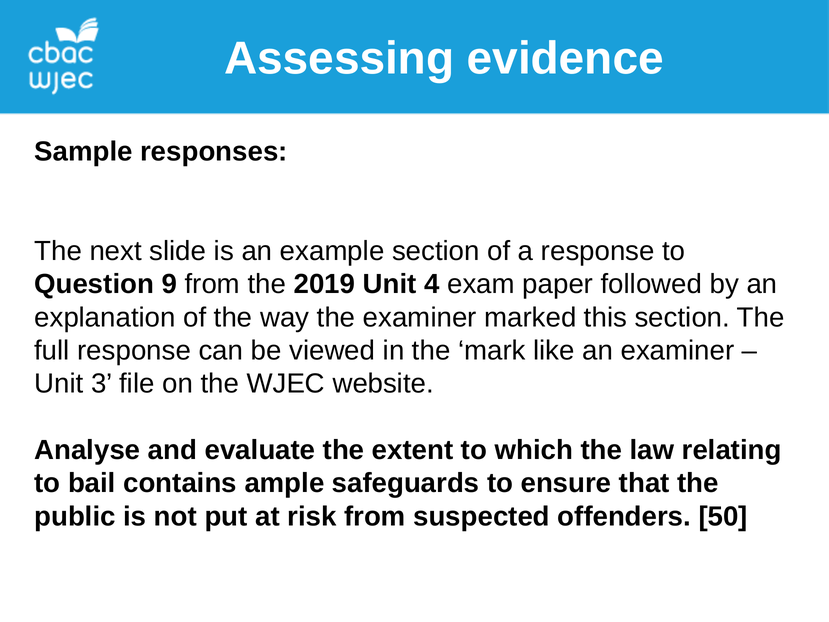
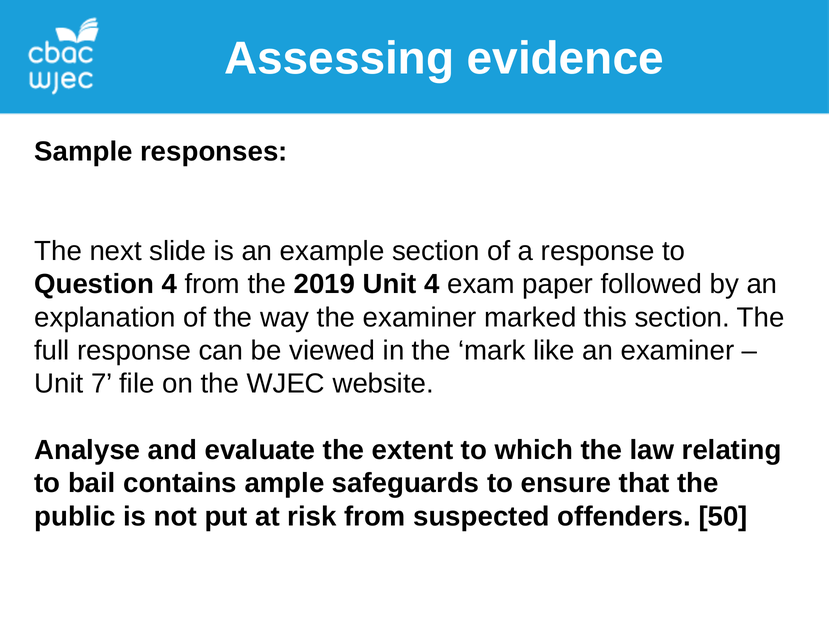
Question 9: 9 -> 4 (169, 284)
3: 3 -> 7 (102, 384)
